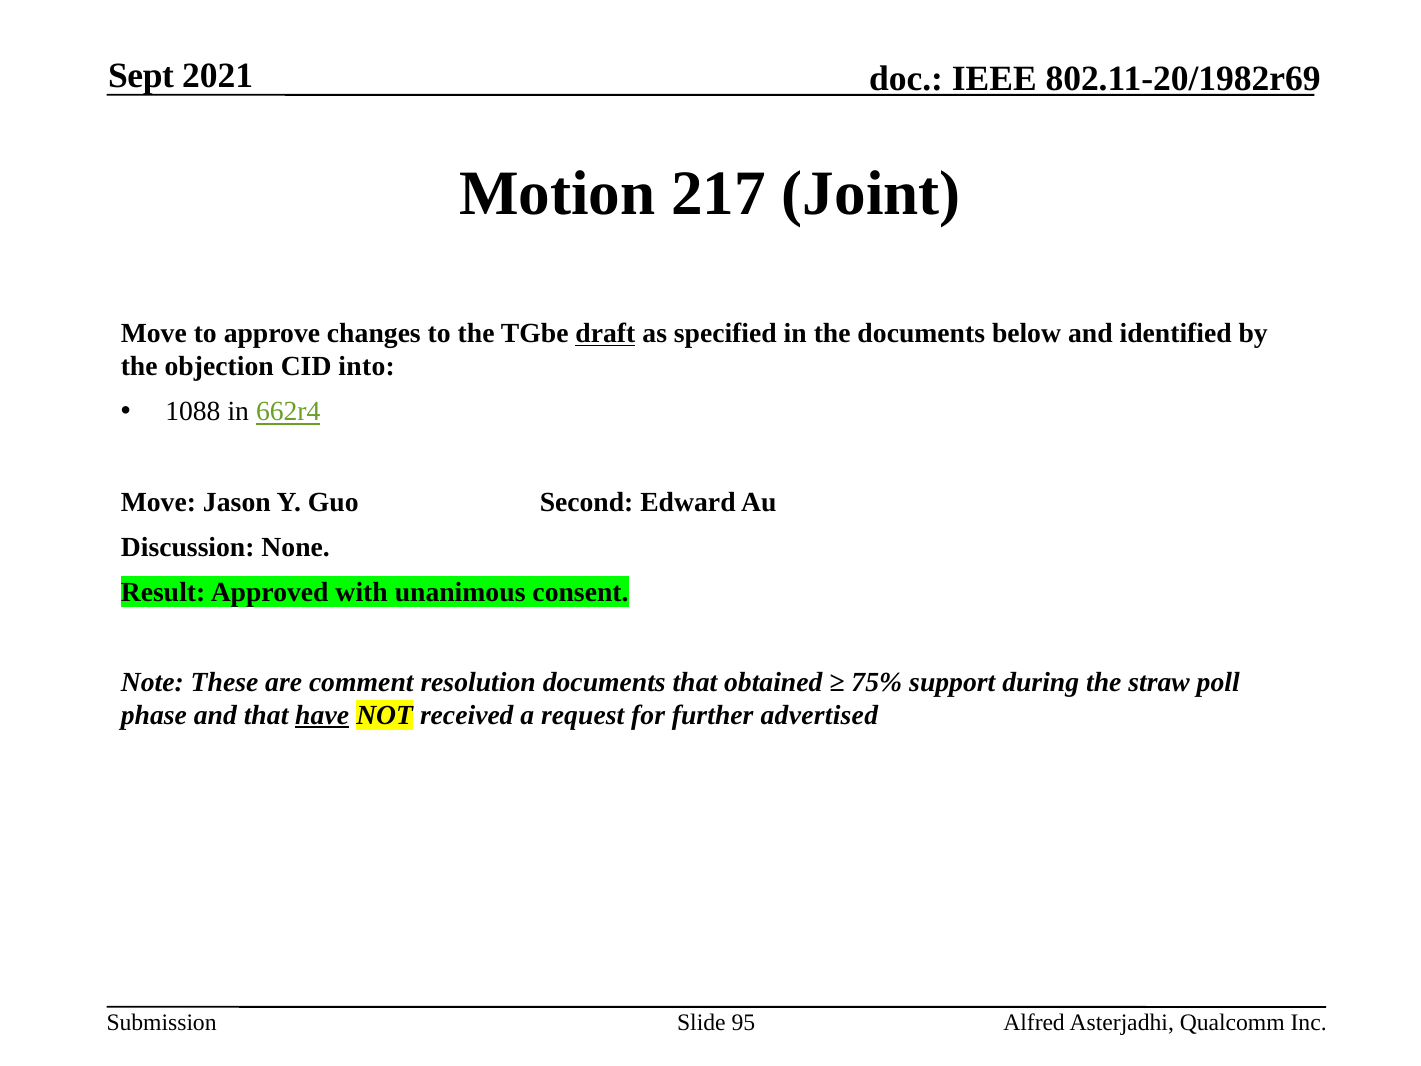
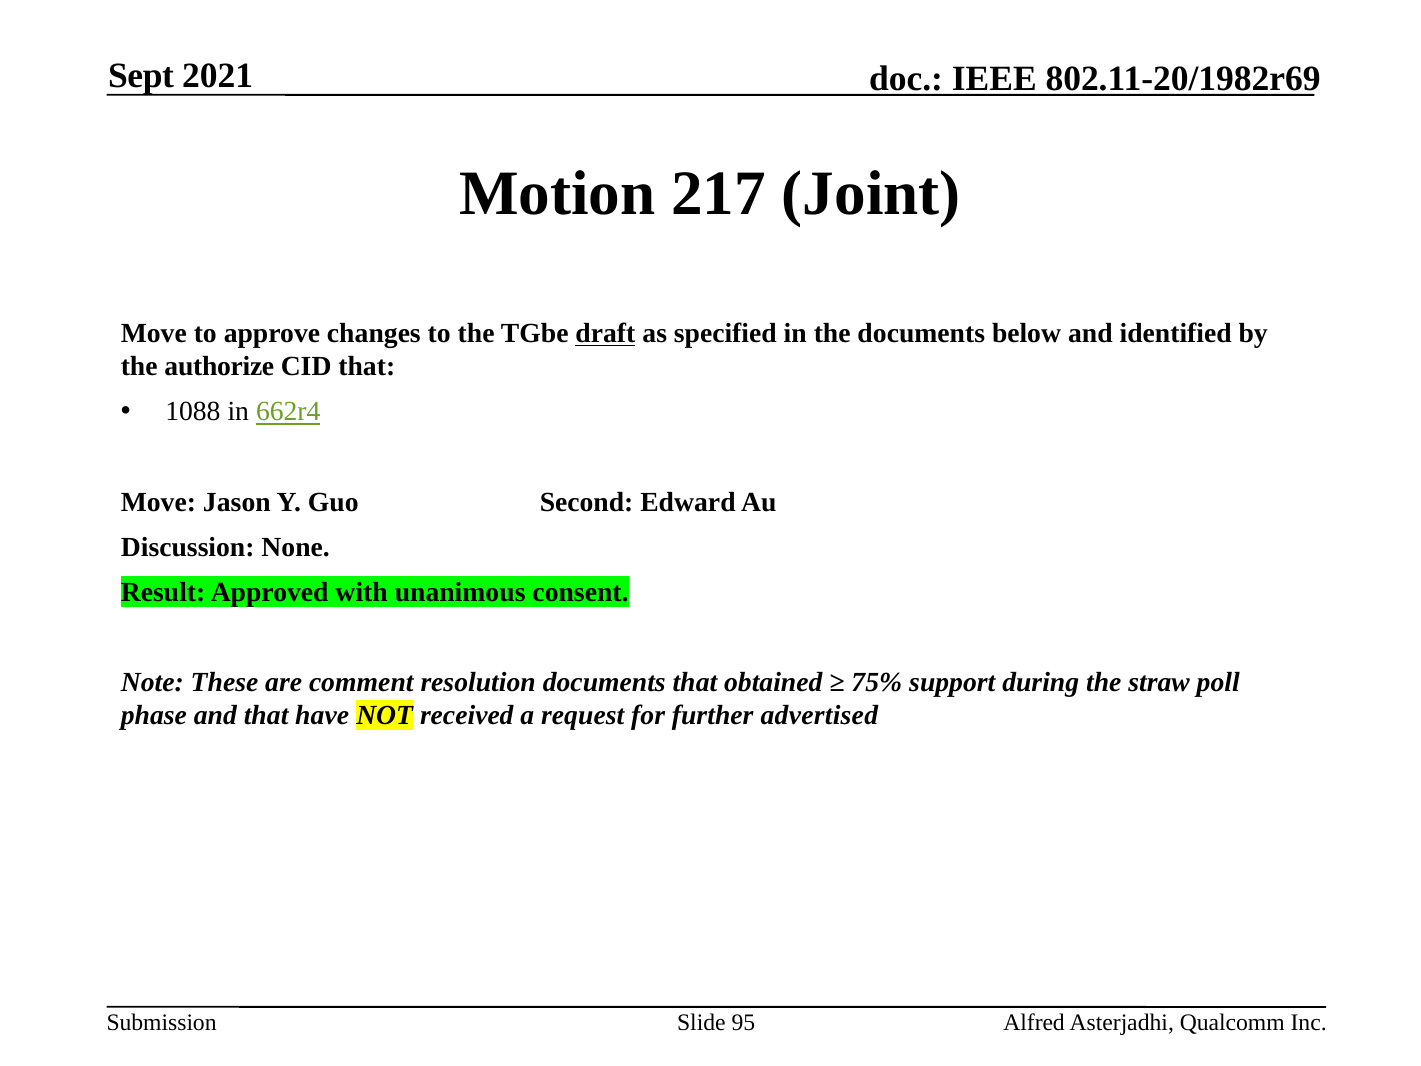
objection: objection -> authorize (219, 367)
CID into: into -> that (367, 367)
have underline: present -> none (322, 715)
